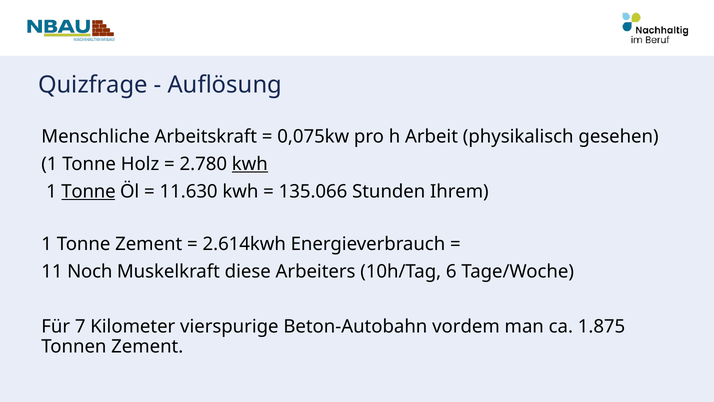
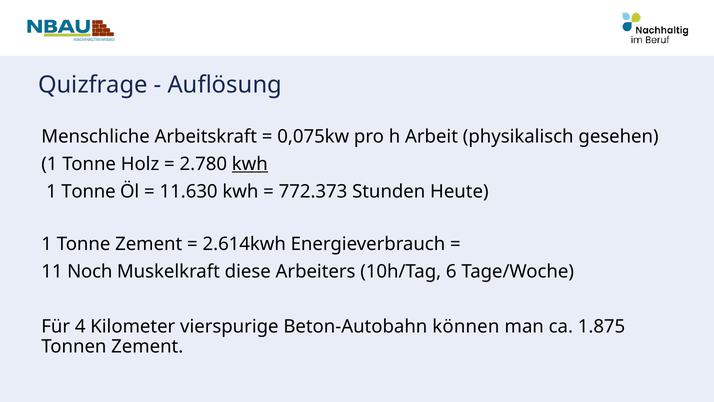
Tonne underline: present -> none (89, 191)
135.066: 135.066 -> 772.373 (313, 191)
Ihrem: Ihrem -> Heute (459, 191)
7: 7 -> 4 (80, 326)
vordem: vordem -> können (466, 326)
